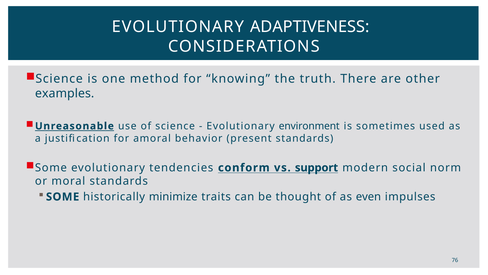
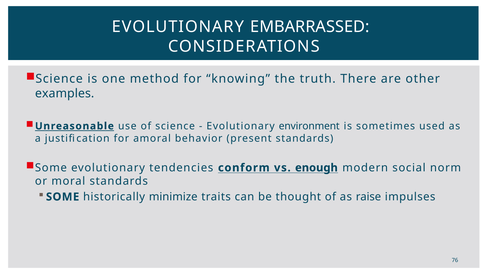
ADAPTIVENESS: ADAPTIVENESS -> EMBARRASSED (310, 27)
support: support -> enough (316, 167)
even: even -> raise (368, 196)
